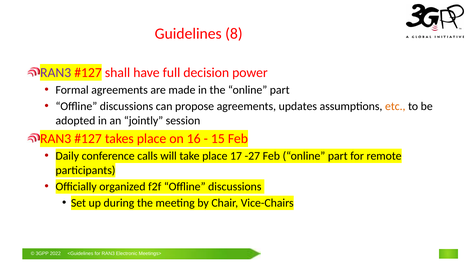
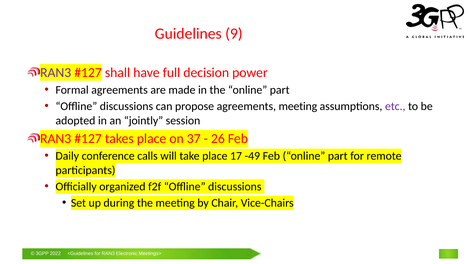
8: 8 -> 9 (234, 34)
agreements updates: updates -> meeting (298, 106)
etc colour: orange -> purple (395, 106)
16: 16 -> 37 (194, 139)
15: 15 -> 26 (218, 139)
-27: -27 -> -49 (252, 156)
